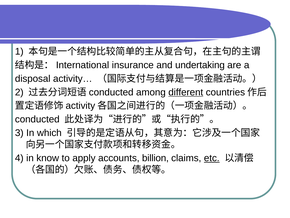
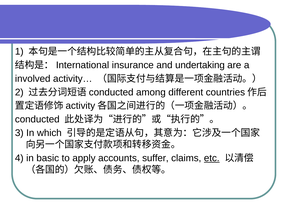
disposal: disposal -> involved (33, 78)
different underline: present -> none (186, 92)
know: know -> basic (48, 158)
billion: billion -> suffer (155, 158)
